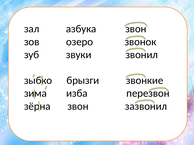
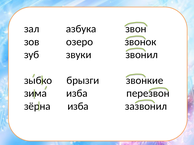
звон: звон -> изба (78, 107)
